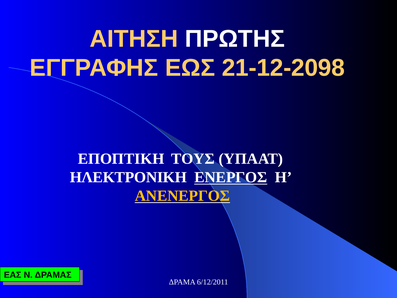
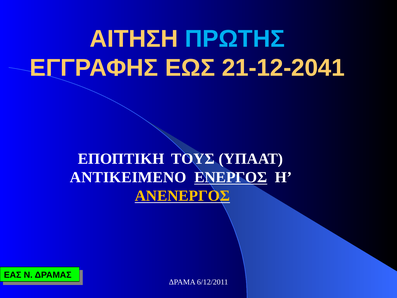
ΠΡΩΤΗΣ colour: white -> light blue (235, 39)
21-12-2098: 21-12-2098 -> 21-12-2041 (283, 68)
ΗΛΕΚΤΡΟΝΙΚΗ: ΗΛΕΚΤΡΟΝΙΚΗ -> ΑΝΤΙΚΕΙΜΕΝΟ (128, 177)
